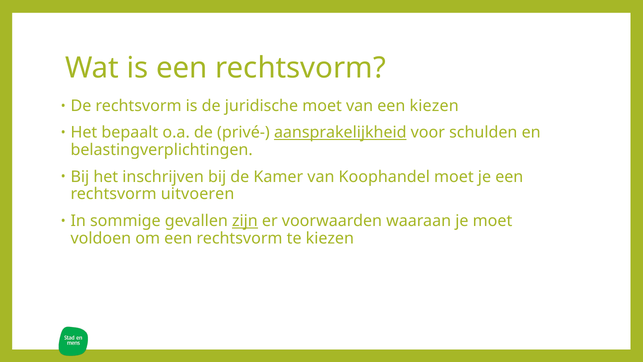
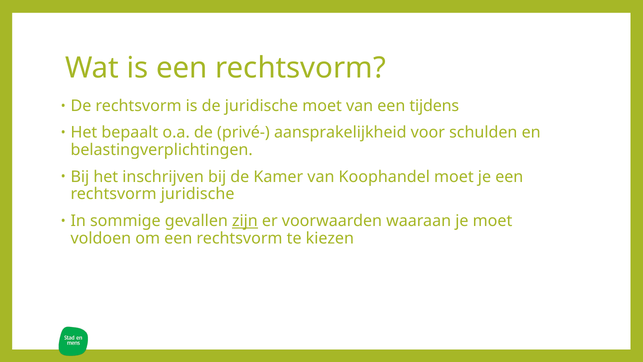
een kiezen: kiezen -> tijdens (434, 106)
aansprakelijkheid underline: present -> none (340, 133)
rechtsvorm uitvoeren: uitvoeren -> juridische (198, 194)
